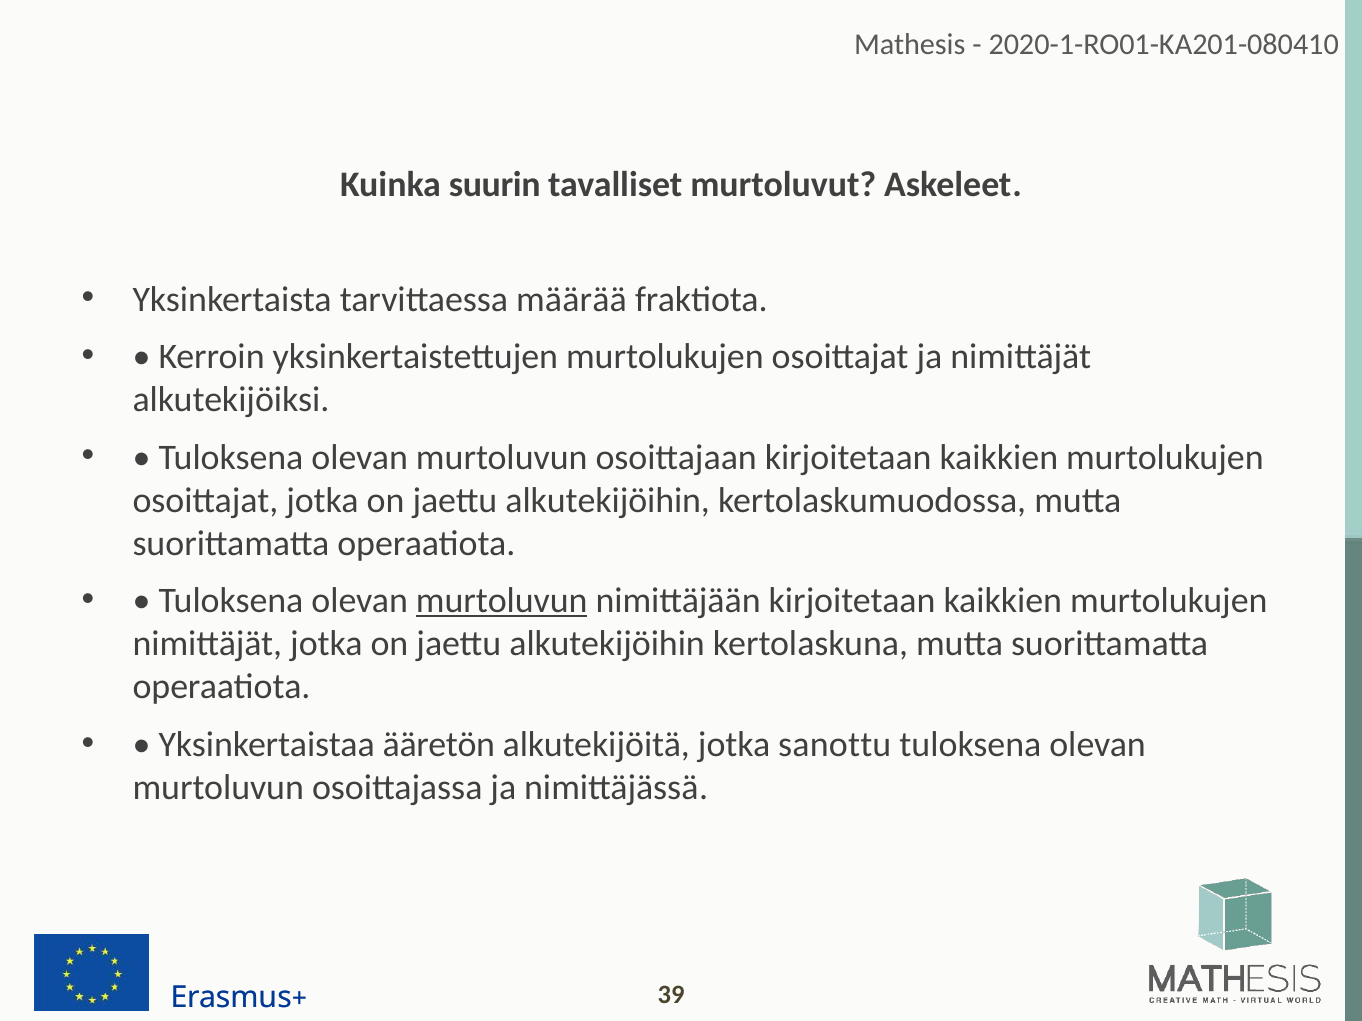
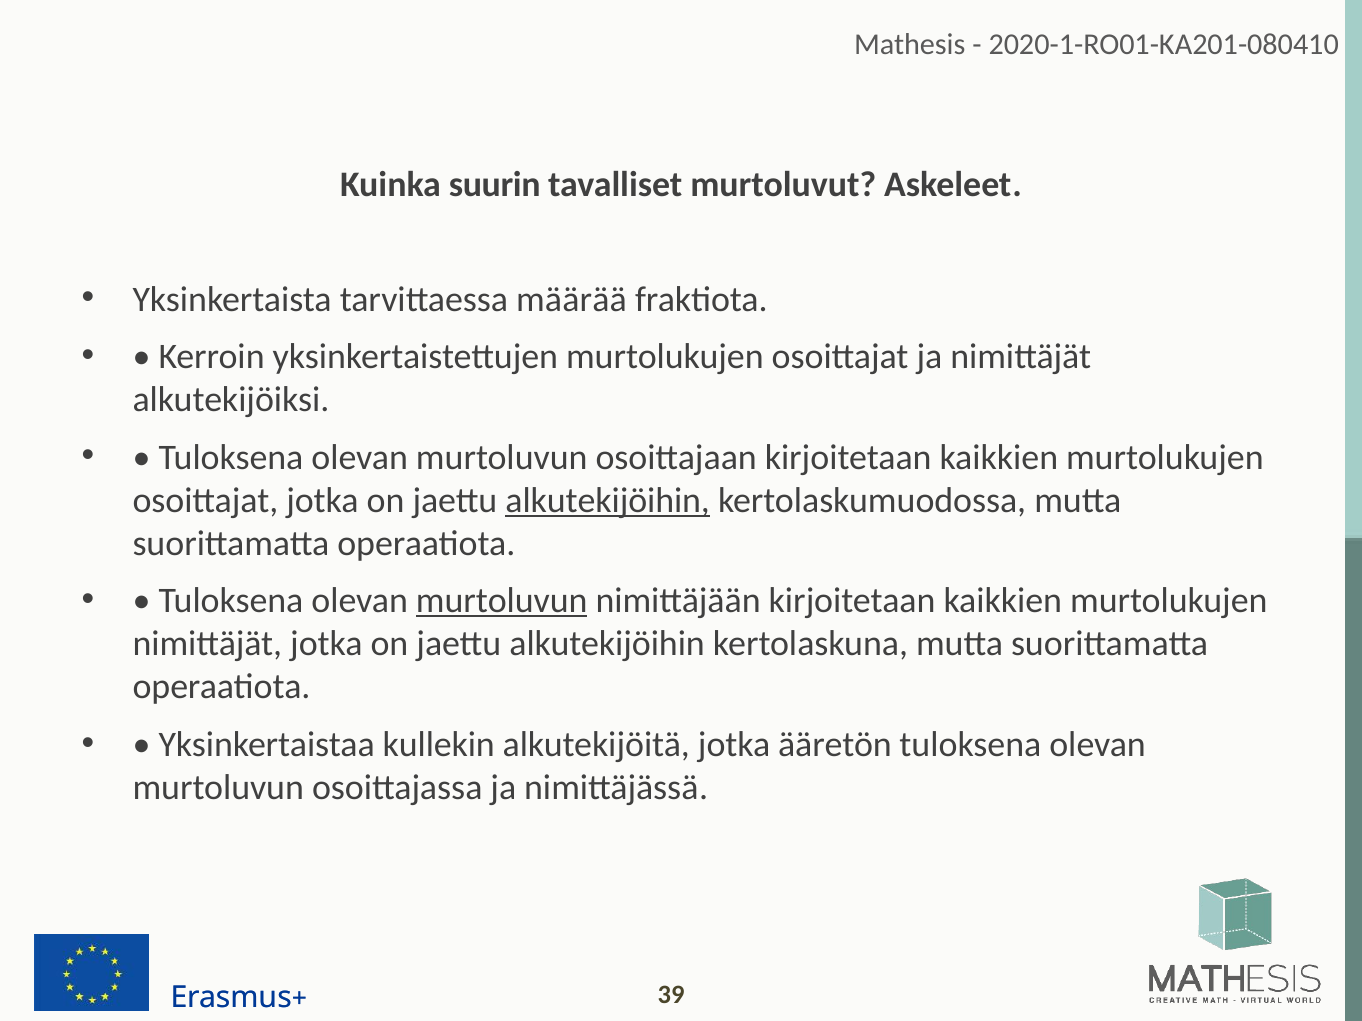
alkutekijöihin underline: none -> present (608, 501)
ääretön: ääretön -> kullekin (439, 745)
sanottu: sanottu -> ääretön (835, 745)
